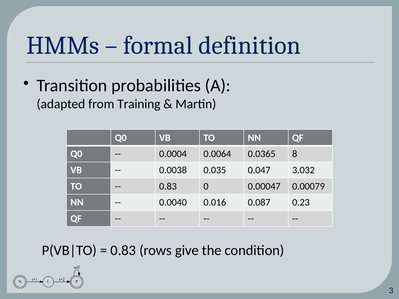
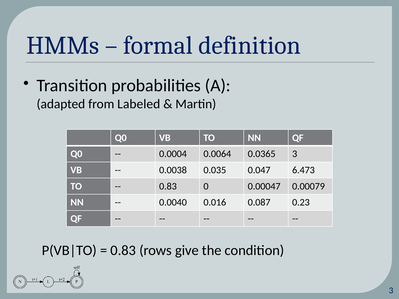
Training: Training -> Labeled (139, 104)
0.0365 8: 8 -> 3 (295, 154)
3.032: 3.032 -> 6.473 (303, 170)
